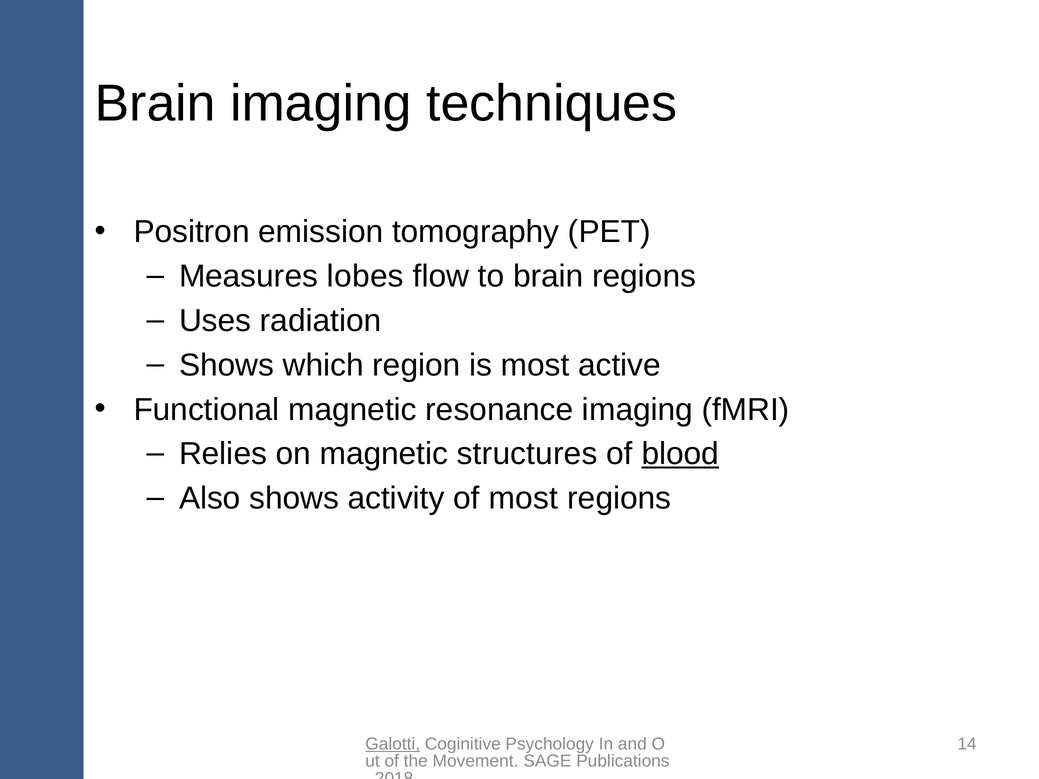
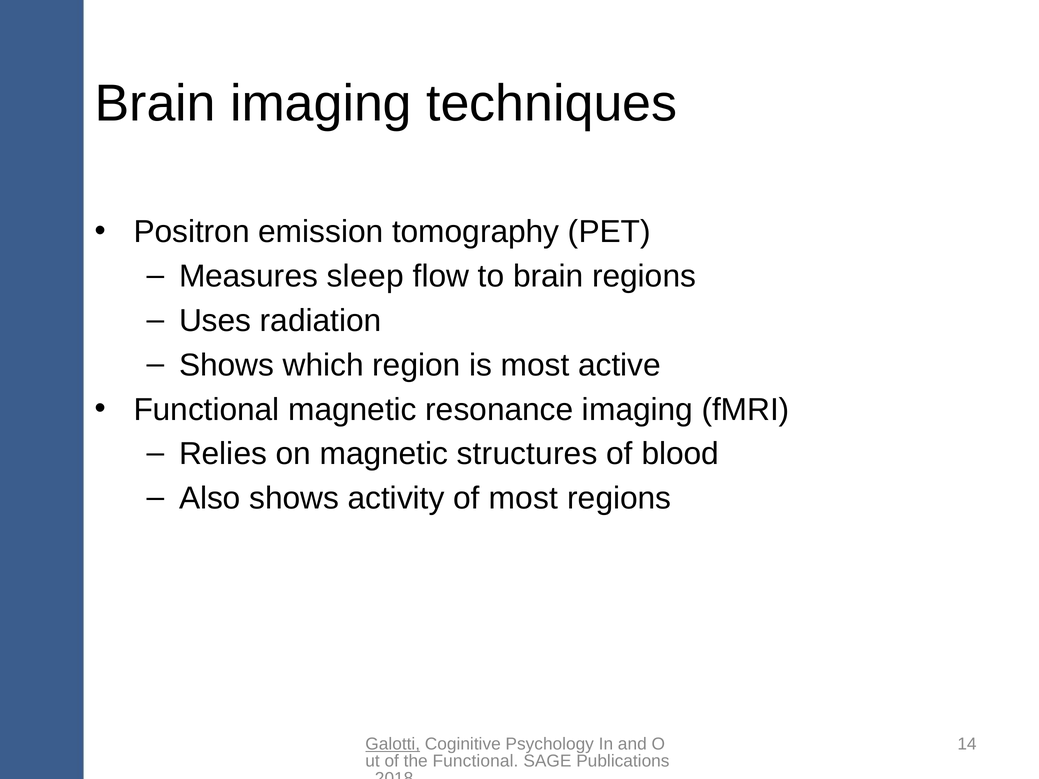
lobes: lobes -> sleep (365, 276)
blood underline: present -> none (680, 454)
the Movement: Movement -> Functional (475, 761)
